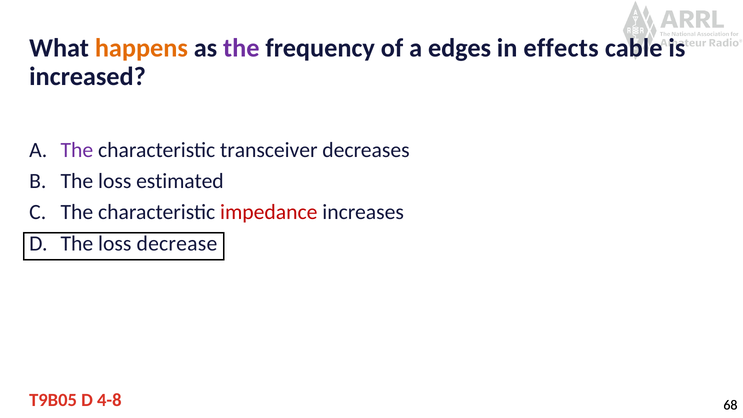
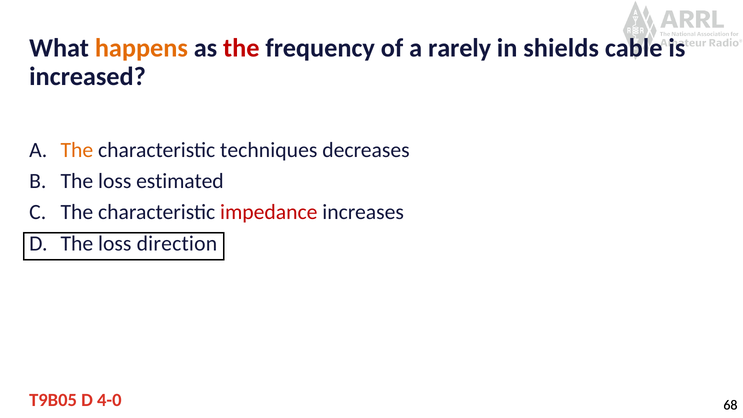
the colour: purple -> red (241, 48)
edges: edges -> rarely (460, 48)
effects: effects -> shields (561, 48)
The colour: purple -> orange (77, 150)
transceiver: transceiver -> techniques (269, 150)
decrease: decrease -> direction (177, 243)
4-8: 4-8 -> 4-0 (109, 400)
